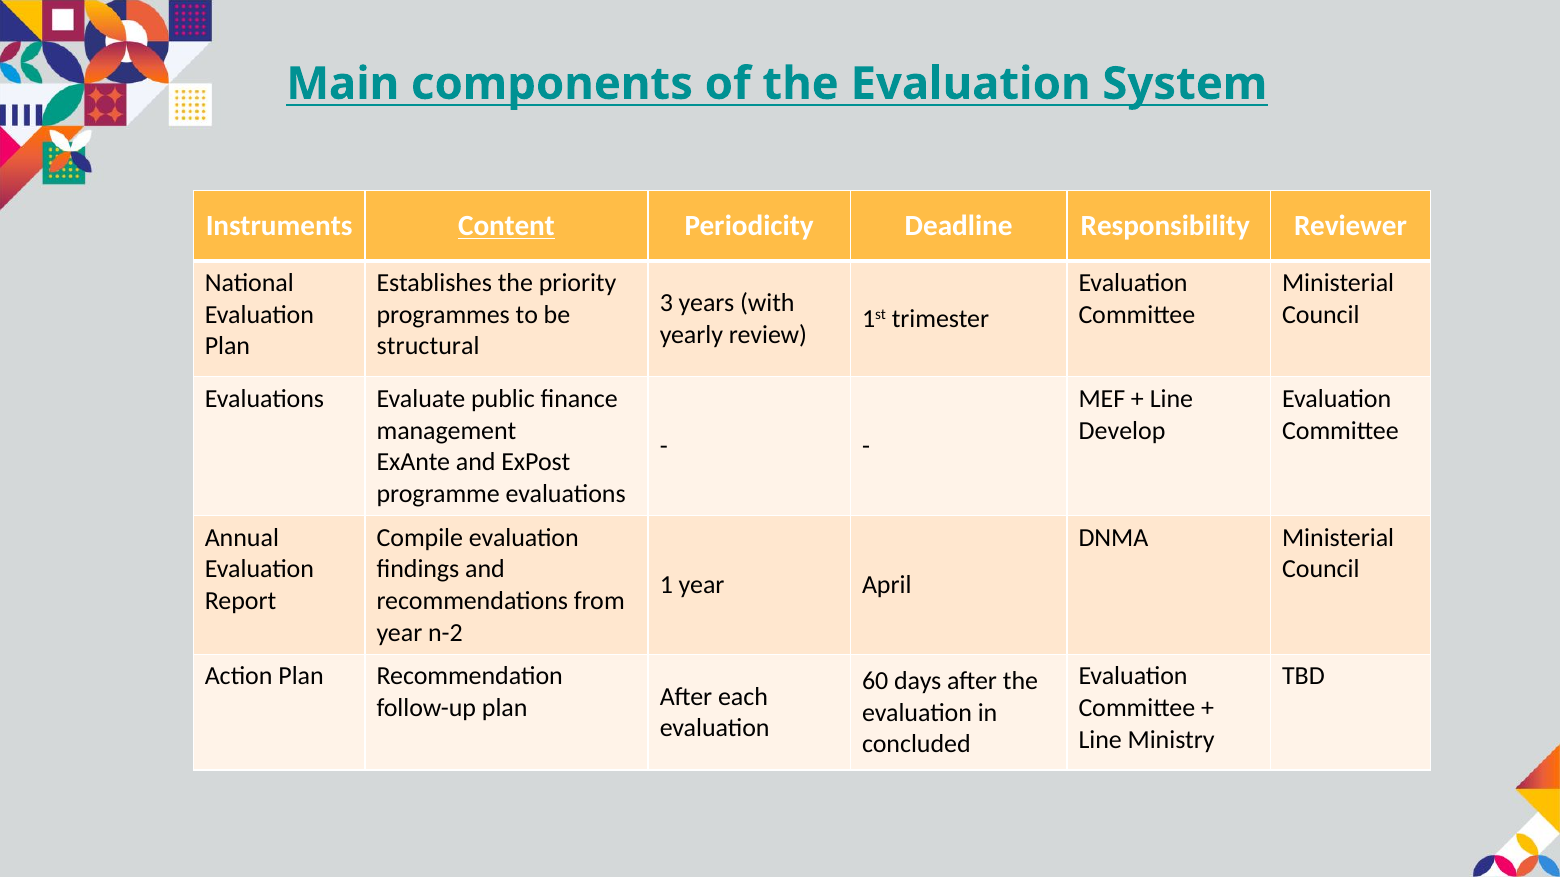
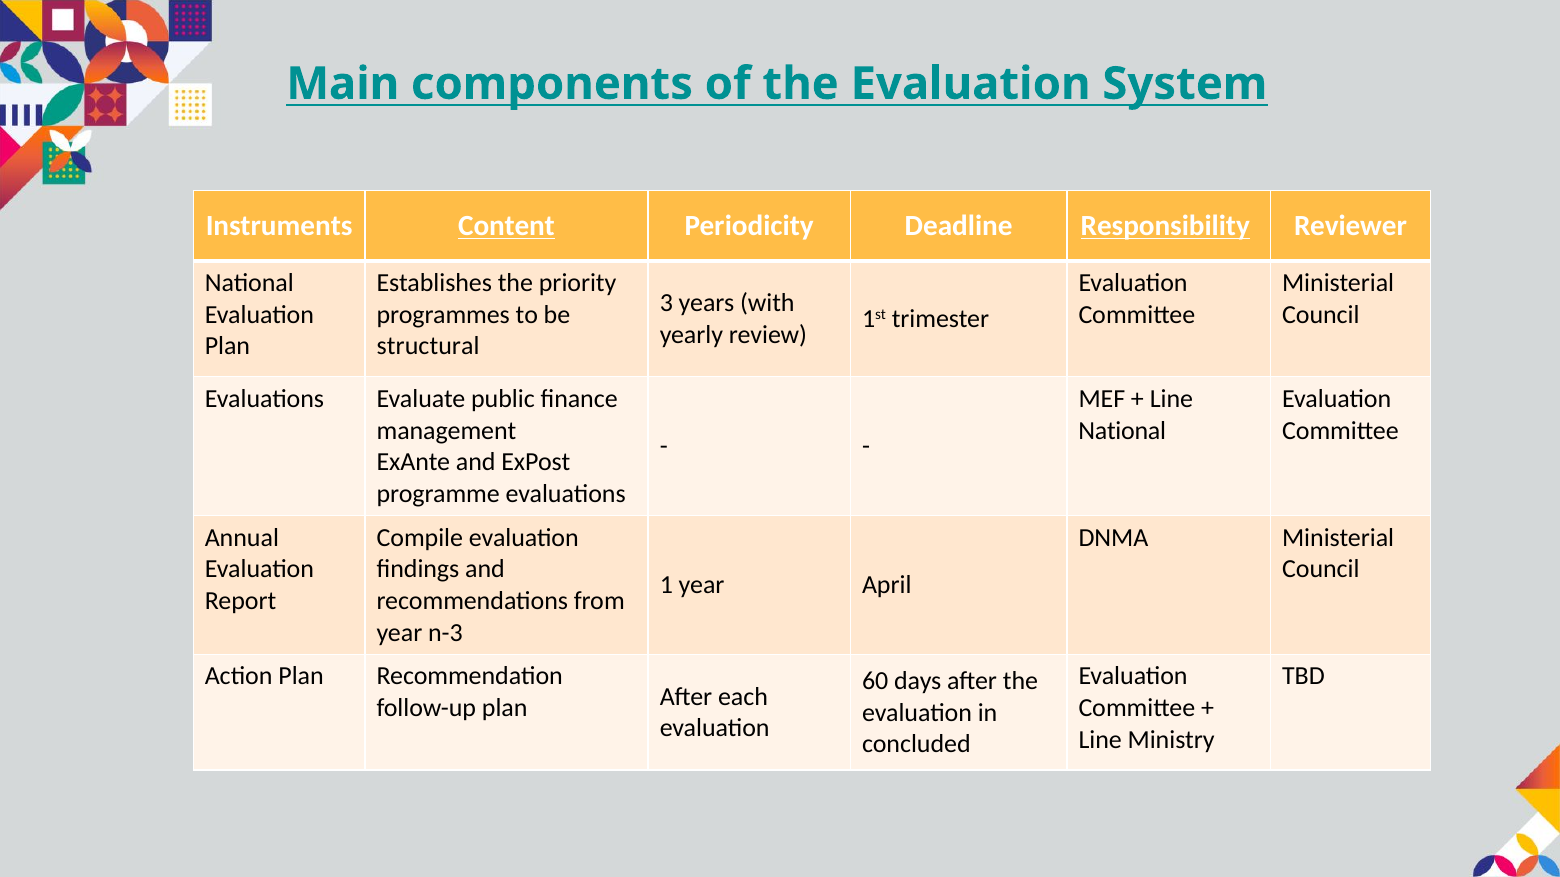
Responsibility underline: none -> present (1165, 226)
Develop: Develop -> National (1122, 431)
n-2: n-2 -> n-3 (445, 633)
